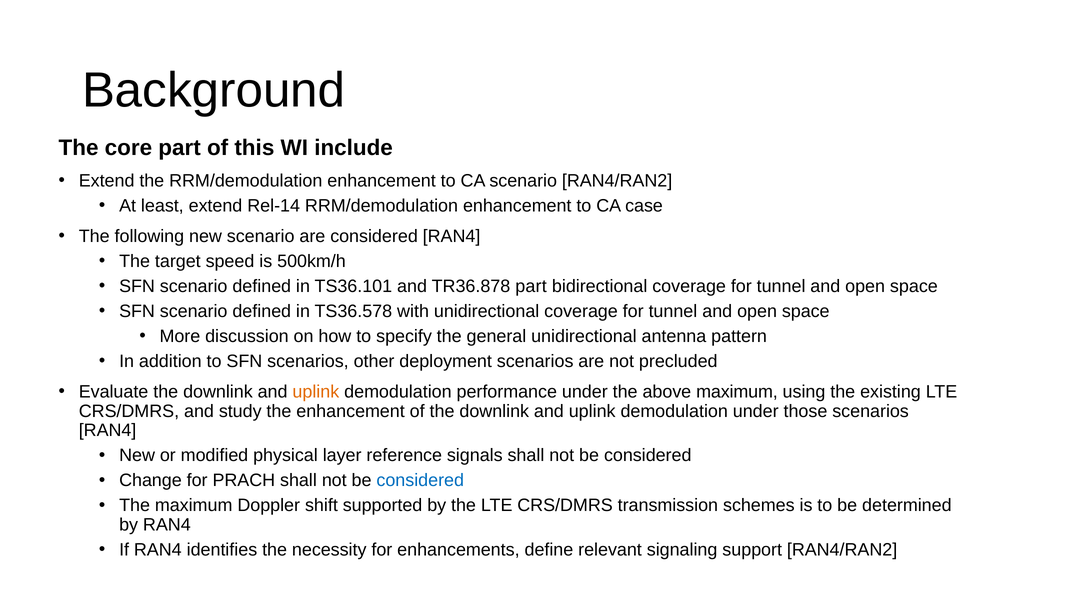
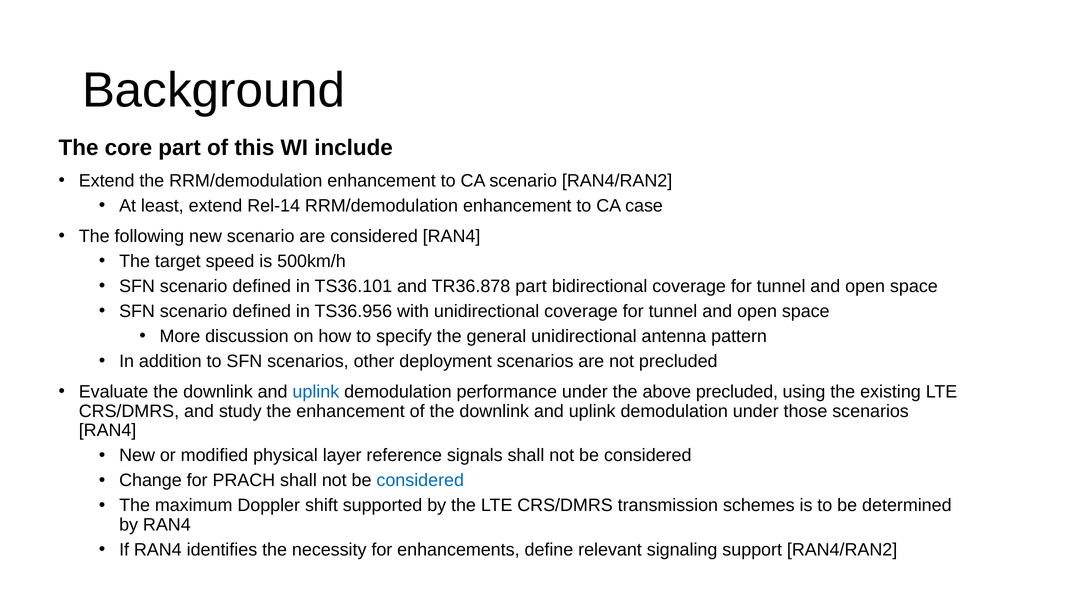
TS36.578: TS36.578 -> TS36.956 (353, 311)
uplink colour: orange -> blue (316, 392)
above maximum: maximum -> precluded (737, 392)
